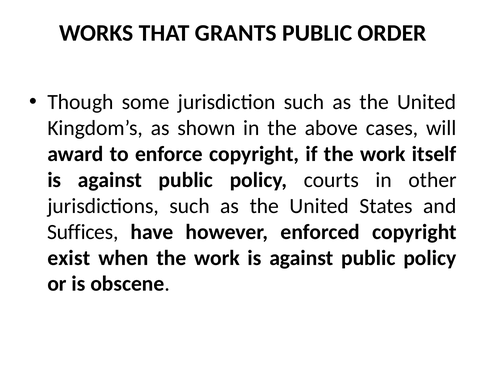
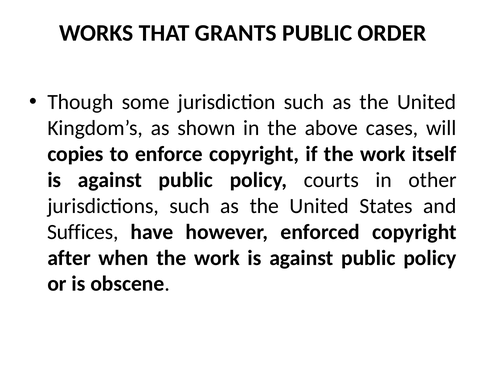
award: award -> copies (75, 154)
exist: exist -> after (69, 258)
